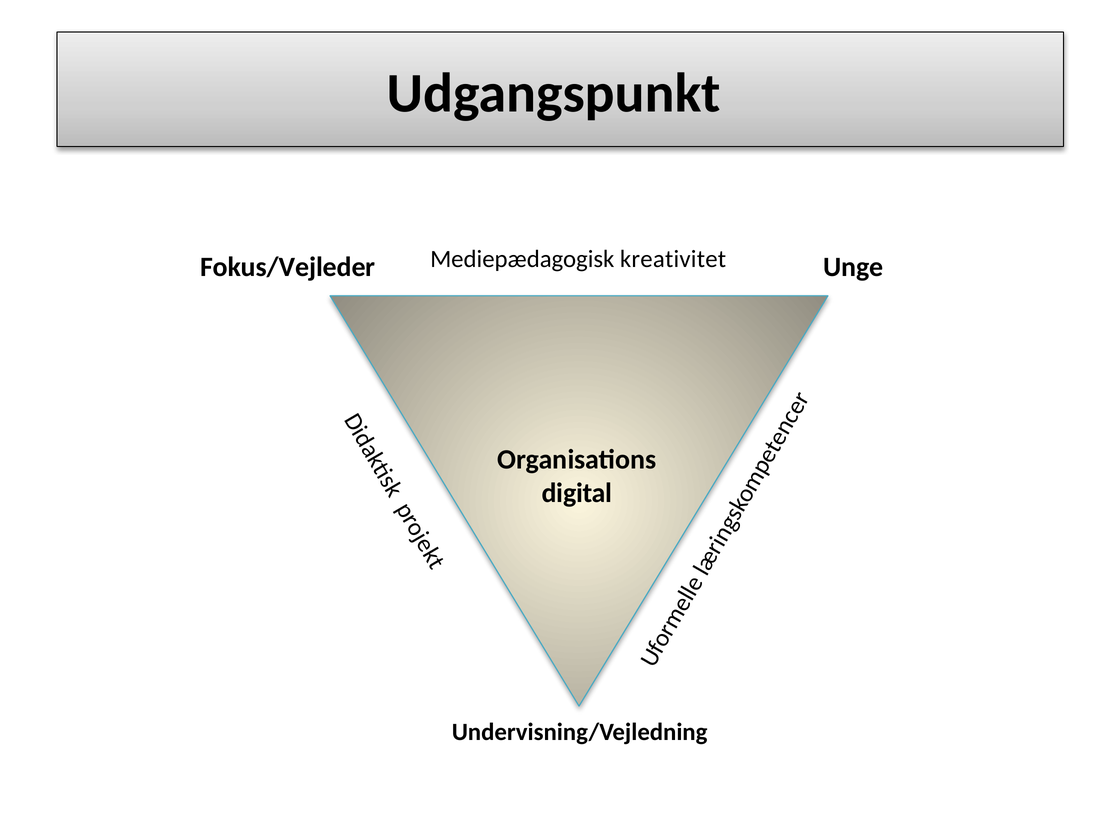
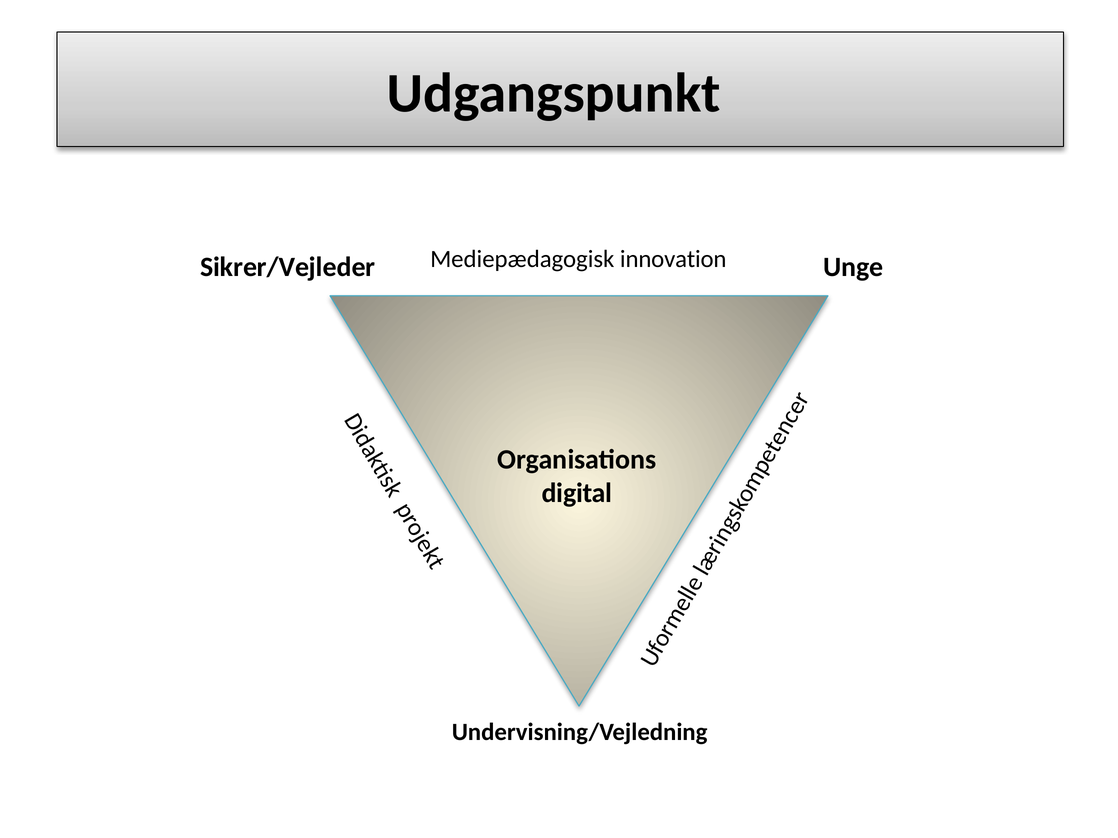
kreativitet: kreativitet -> innovation (673, 259)
Fokus/Vejleder: Fokus/Vejleder -> Sikrer/Vejleder (288, 267)
